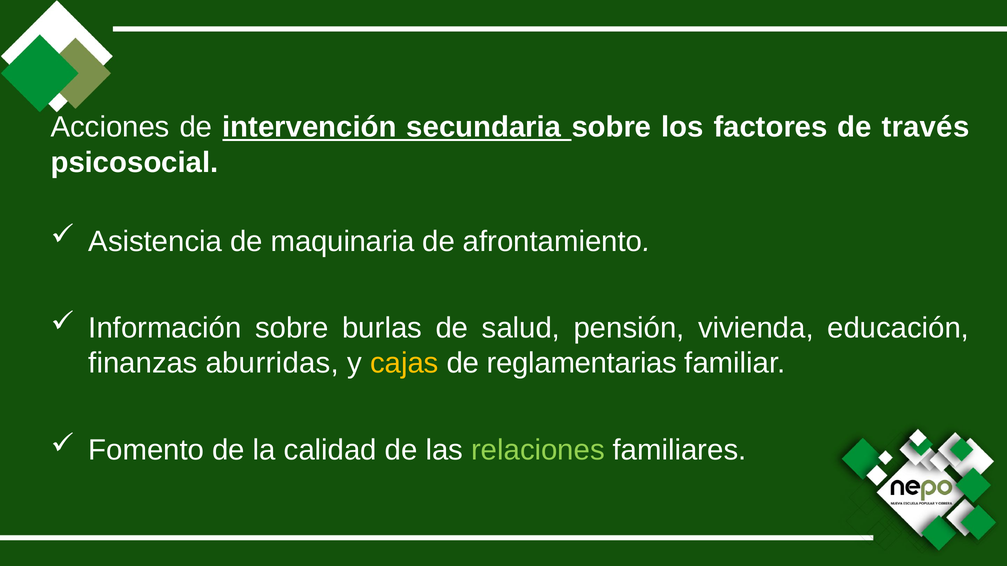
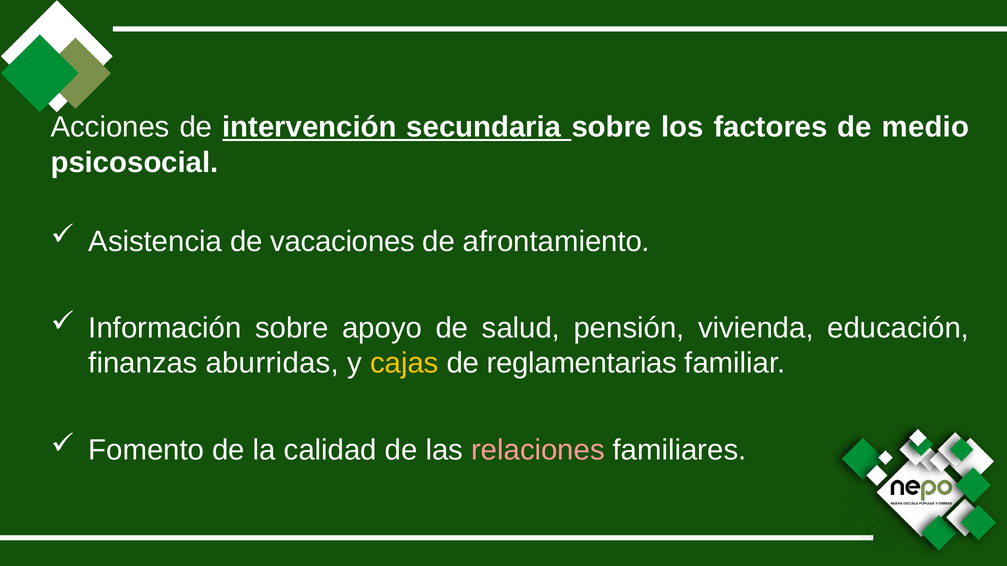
través: través -> medio (925, 127)
maquinaria: maquinaria -> vacaciones (343, 242)
burlas: burlas -> apoyo (382, 328)
relaciones colour: light green -> pink (538, 451)
